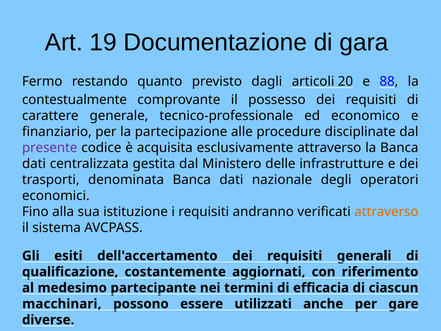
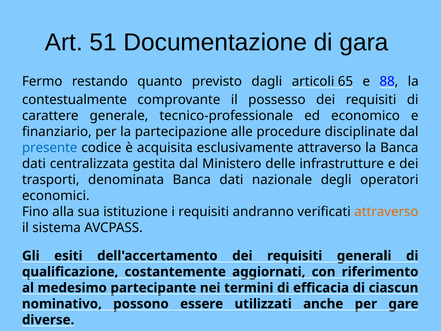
19: 19 -> 51 (103, 42)
20: 20 -> 65 (345, 81)
presente colour: purple -> blue (50, 148)
macchinari: macchinari -> nominativo (62, 304)
